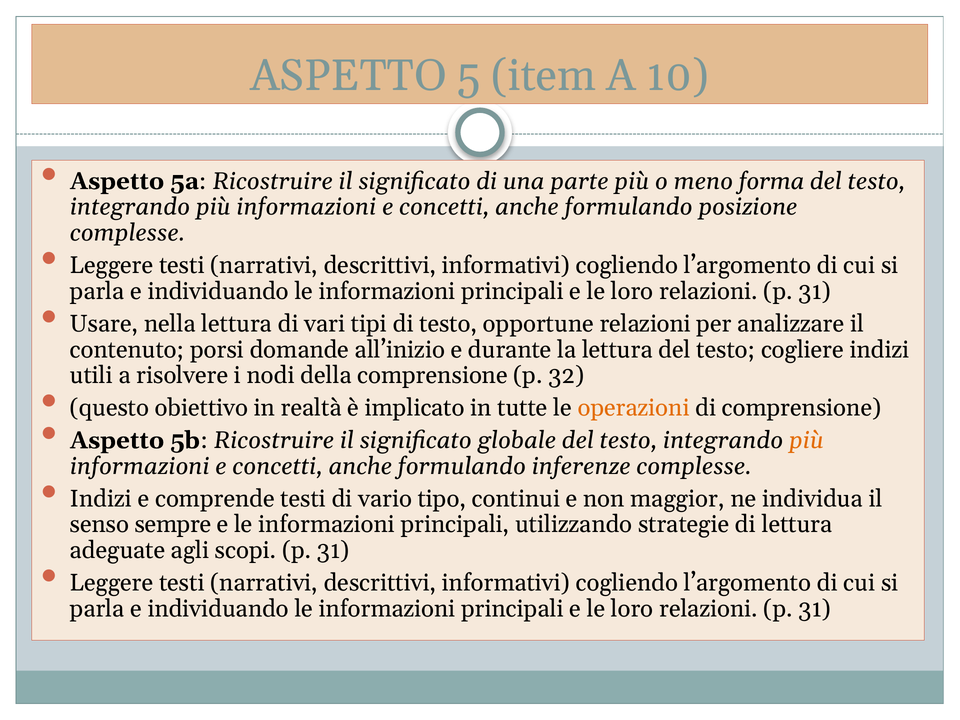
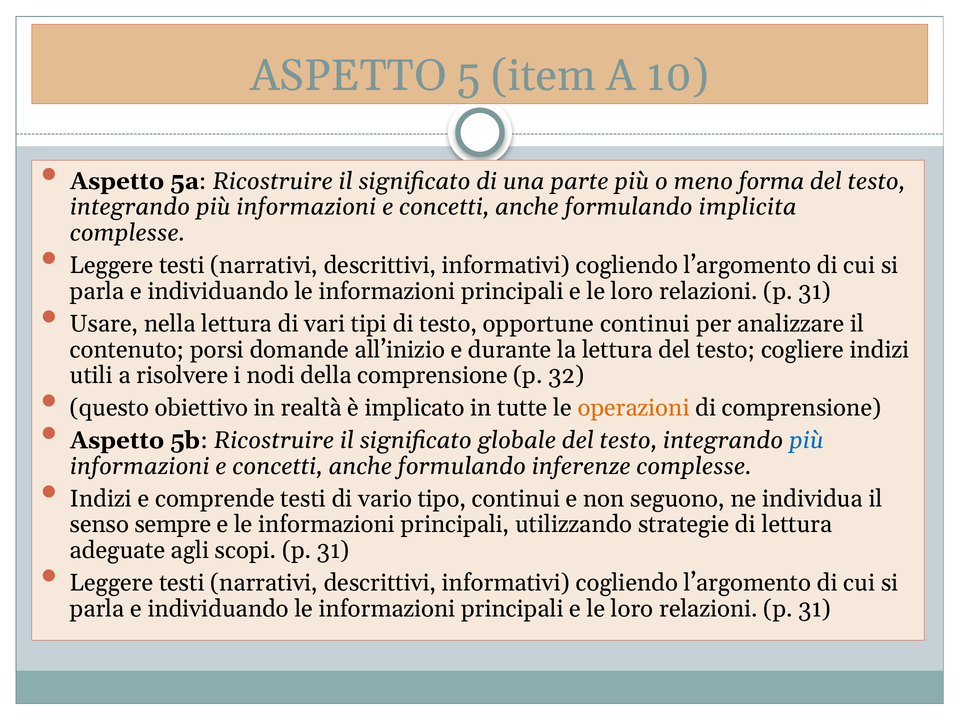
posizione: posizione -> implicita (748, 207)
opportune relazioni: relazioni -> continui (645, 324)
più colour: orange -> blue (806, 440)
maggior: maggior -> seguono (678, 499)
